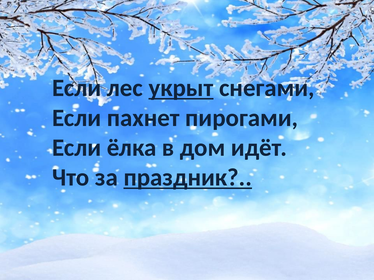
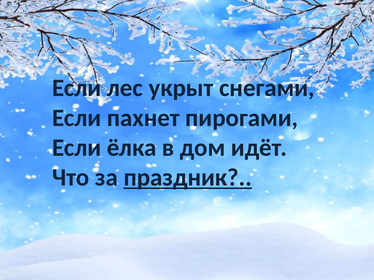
укрыт underline: present -> none (181, 88)
